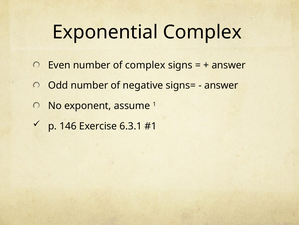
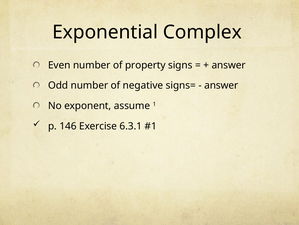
of complex: complex -> property (145, 65)
